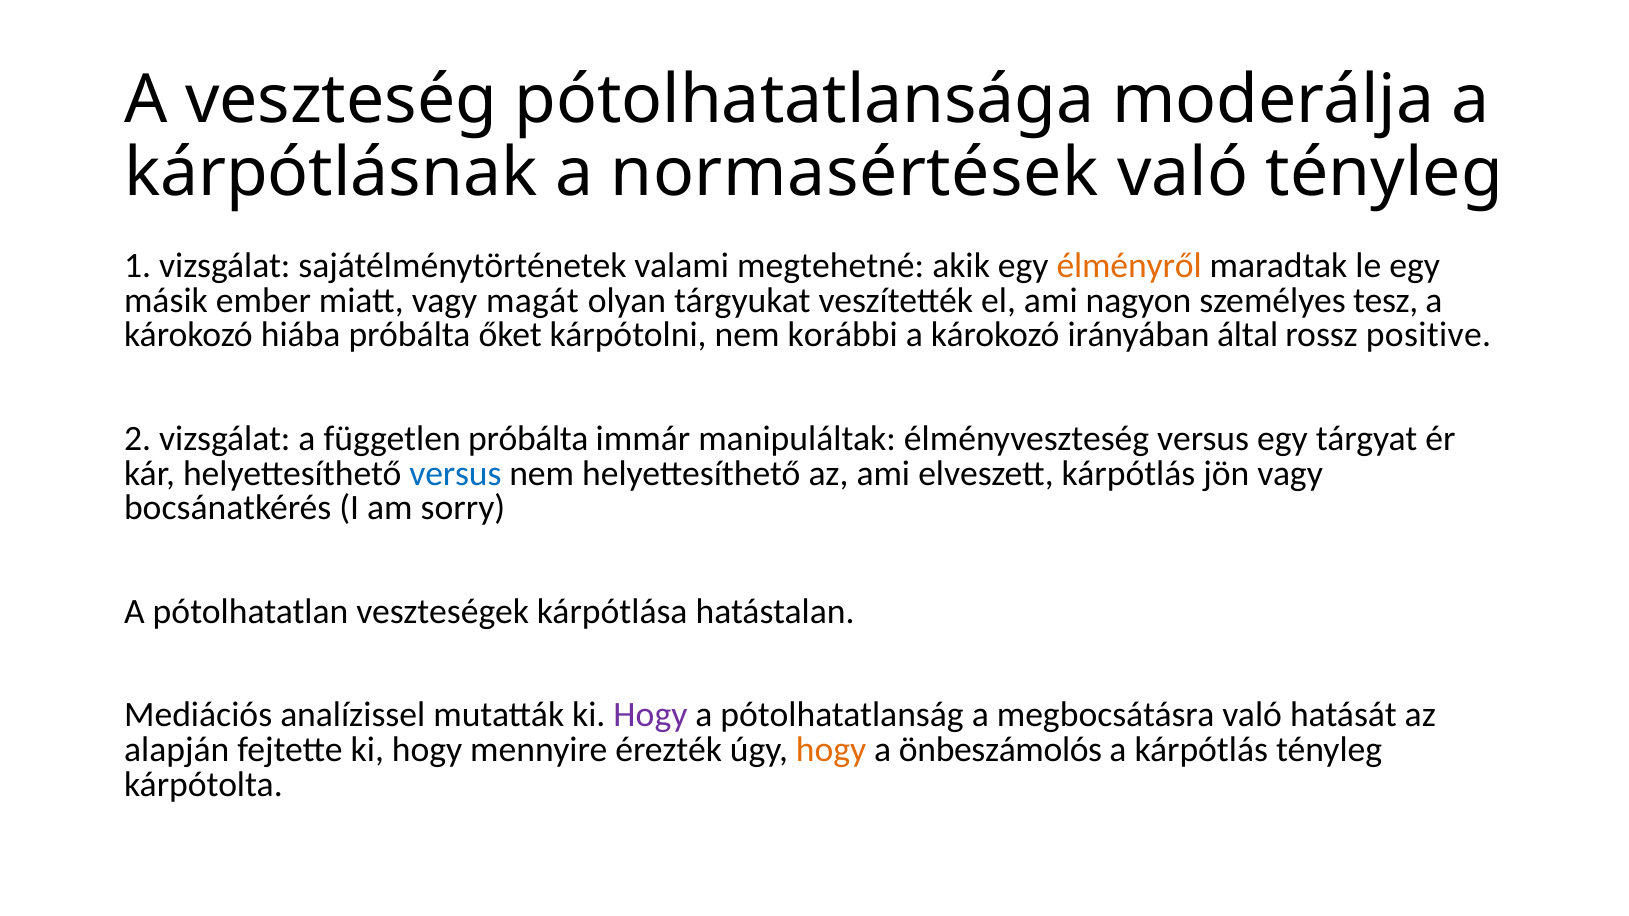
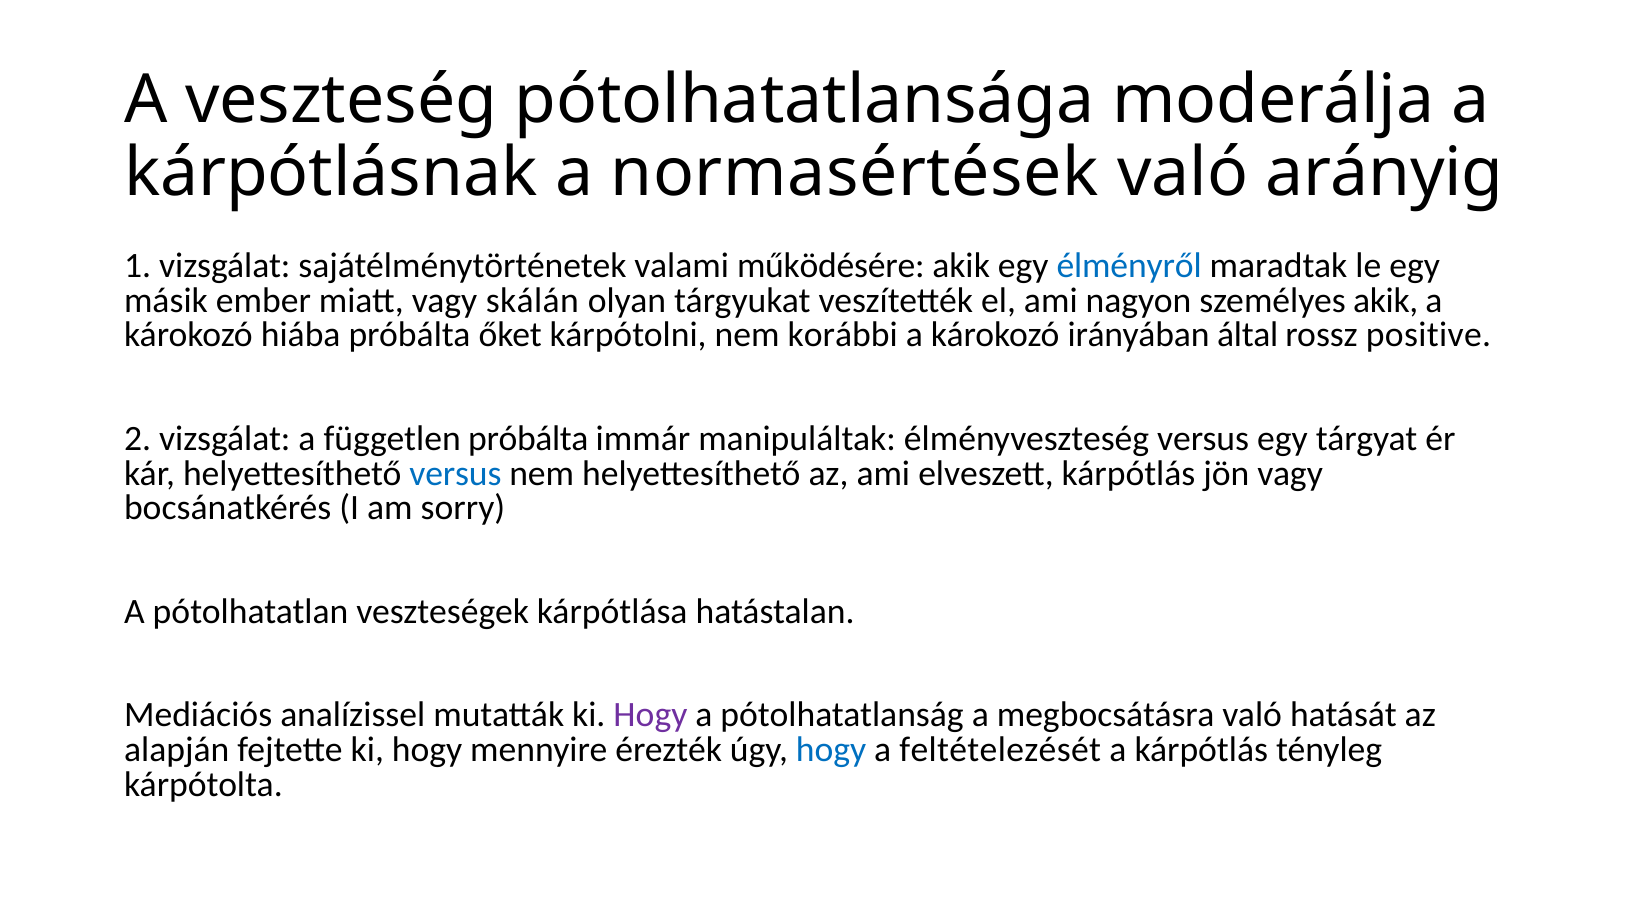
való tényleg: tényleg -> arányig (1385, 174)
megtehetné: megtehetné -> működésére (831, 266)
élményről colour: orange -> blue (1129, 266)
magát: magát -> skálán (532, 301)
személyes tesz: tesz -> akik (1386, 301)
hogy colour: orange -> blue (831, 750)
önbeszámolós: önbeszámolós -> feltételezését (1000, 750)
